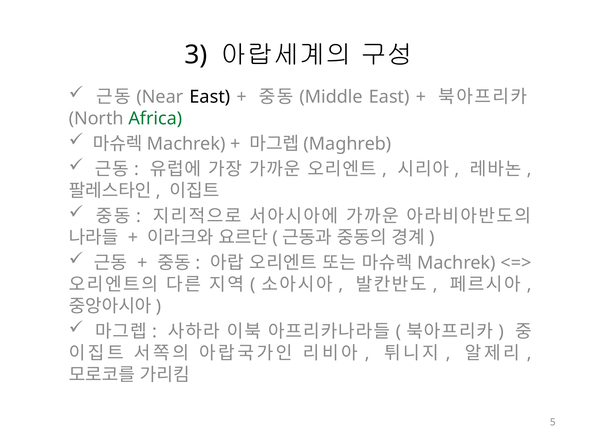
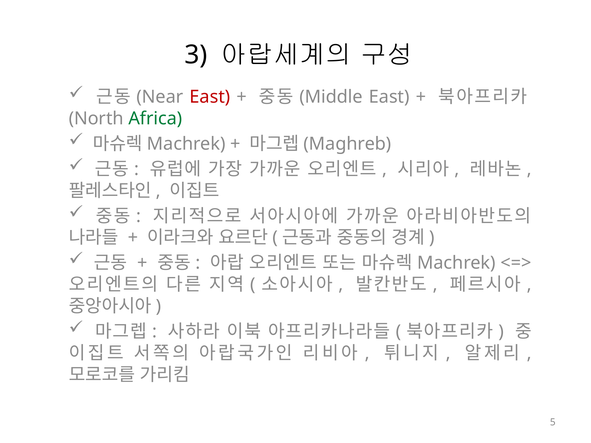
East colour: black -> red (210, 97)
